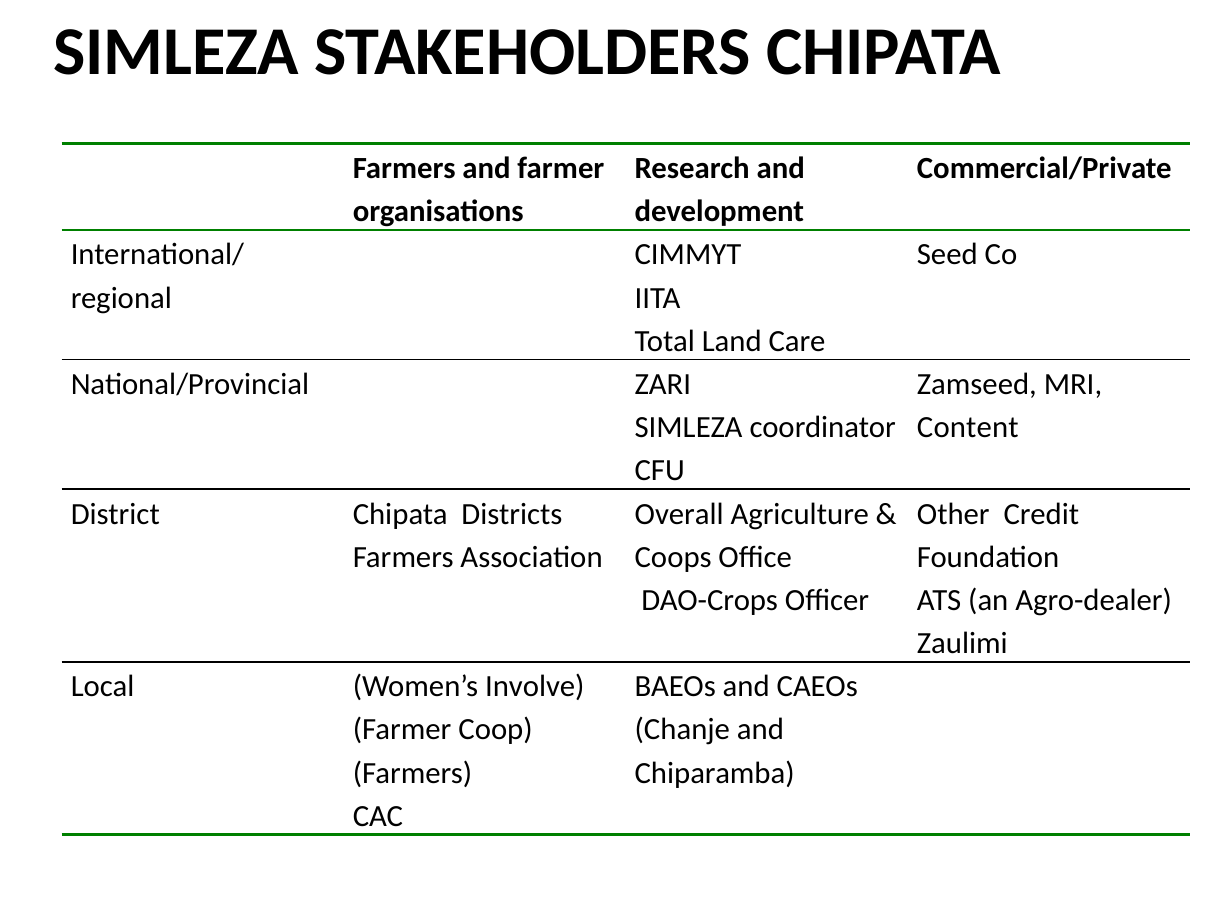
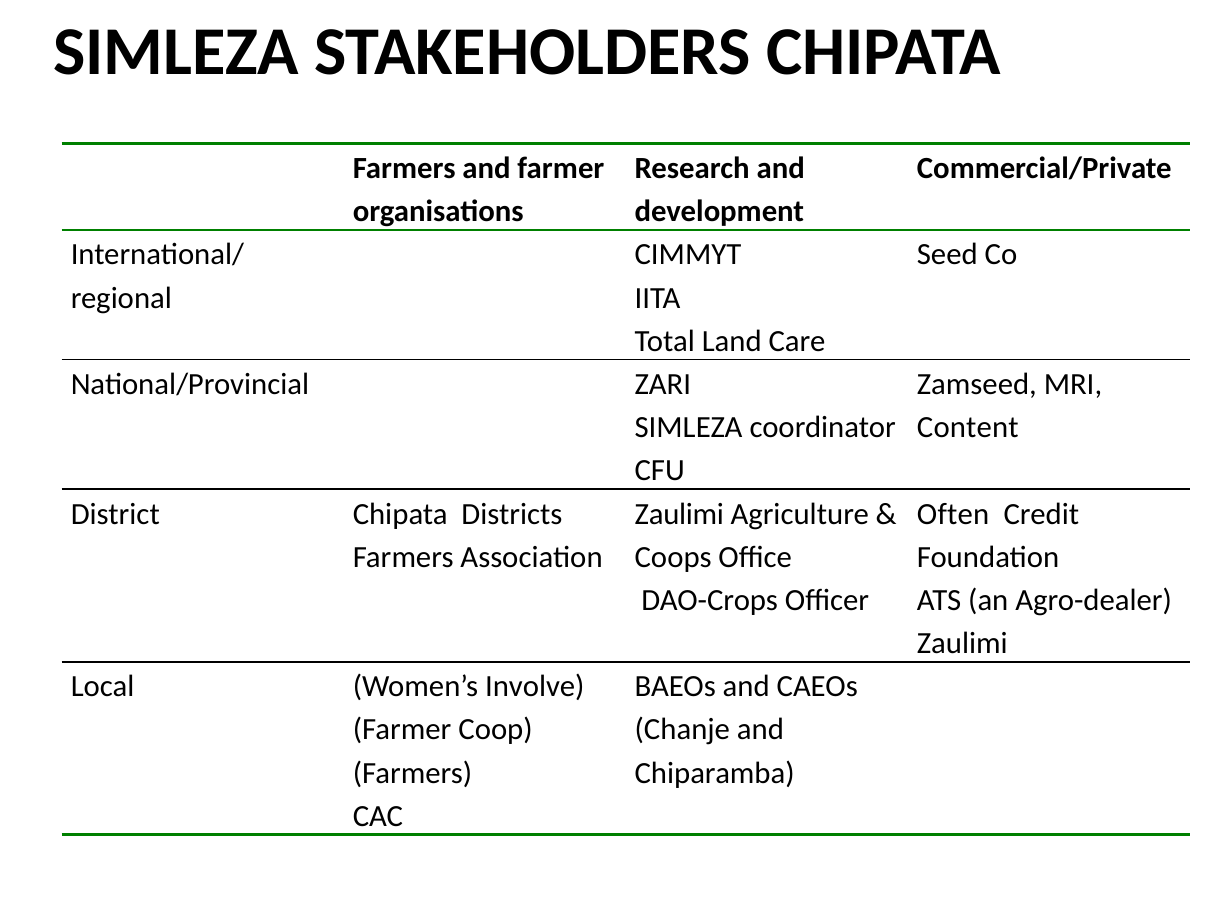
Overall: Overall -> Zaulimi (679, 514)
Other: Other -> Often (953, 514)
